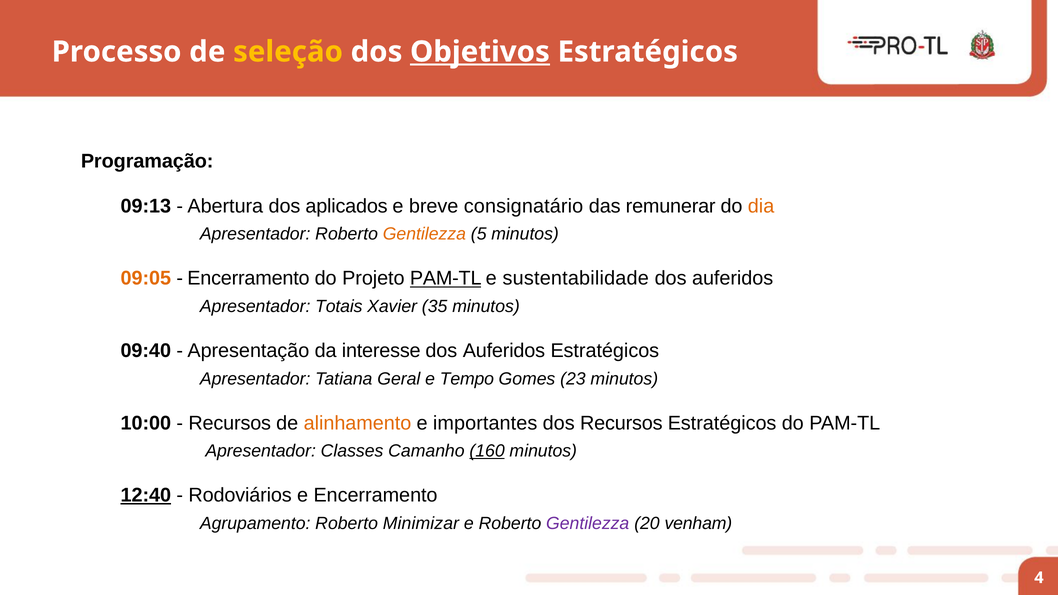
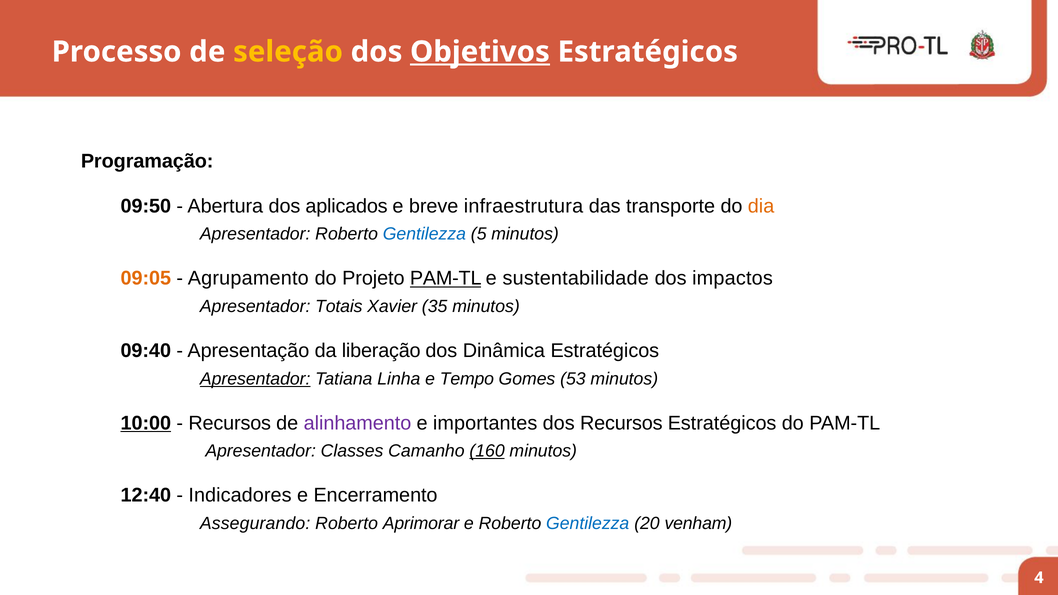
09:13: 09:13 -> 09:50 (146, 206)
consignatário: consignatário -> infraestrutura (523, 206)
remunerar: remunerar -> transporte (671, 206)
Gentilezza colour: orange -> blue (424, 234)
Encerramento: Encerramento -> Agrupamento (248, 278)
auferidos: auferidos -> impactos (732, 278)
interesse: interesse -> liberação (381, 351)
Auferidos: Auferidos -> Dinâmica (504, 351)
Apresentador underline: none -> present (255, 379)
Geral: Geral -> Linha (399, 379)
23: 23 -> 53 (573, 379)
10:00 underline: none -> present (146, 423)
alinhamento colour: orange -> purple (357, 423)
12:40 underline: present -> none (146, 495)
Rodoviários: Rodoviários -> Indicadores (240, 495)
Agrupamento: Agrupamento -> Assegurando (255, 523)
Minimizar: Minimizar -> Aprimorar (421, 523)
Gentilezza colour: purple -> blue (588, 523)
